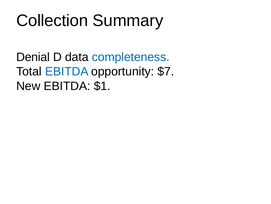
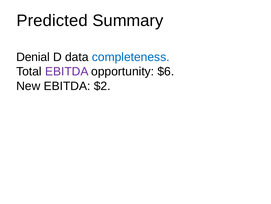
Collection: Collection -> Predicted (52, 21)
EBITDA colour: blue -> purple (67, 71)
$7: $7 -> $6 (166, 71)
$1: $1 -> $2 (102, 86)
